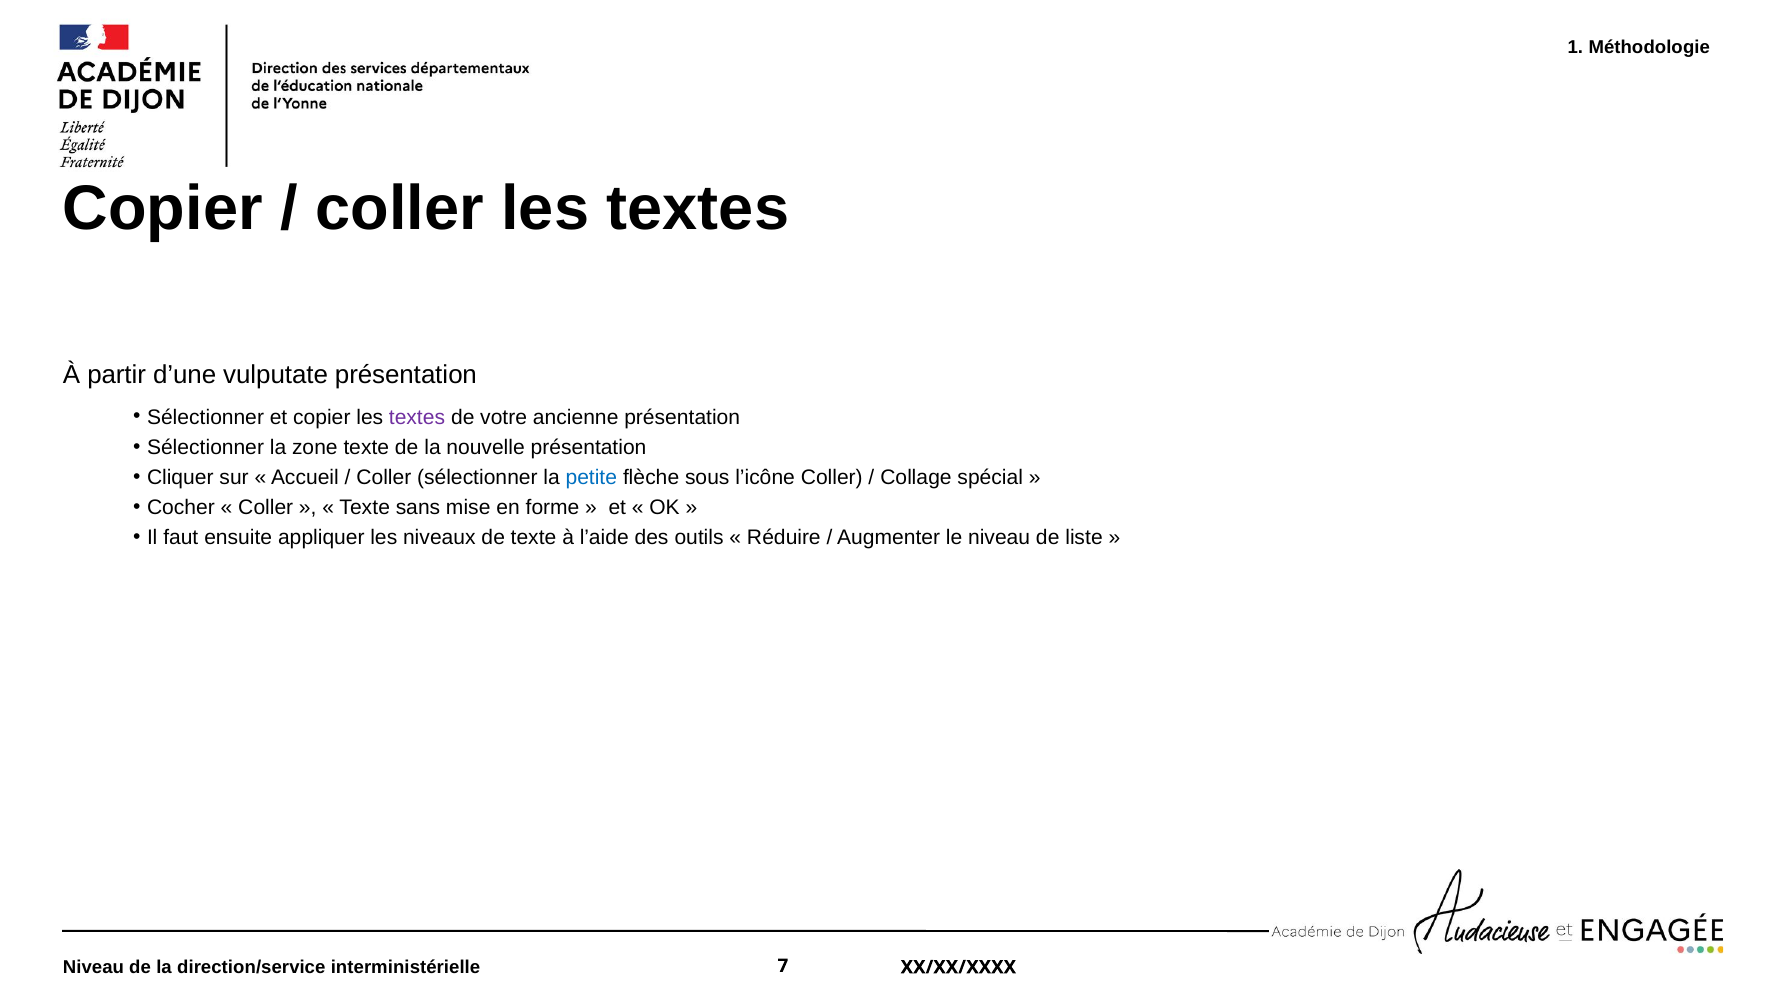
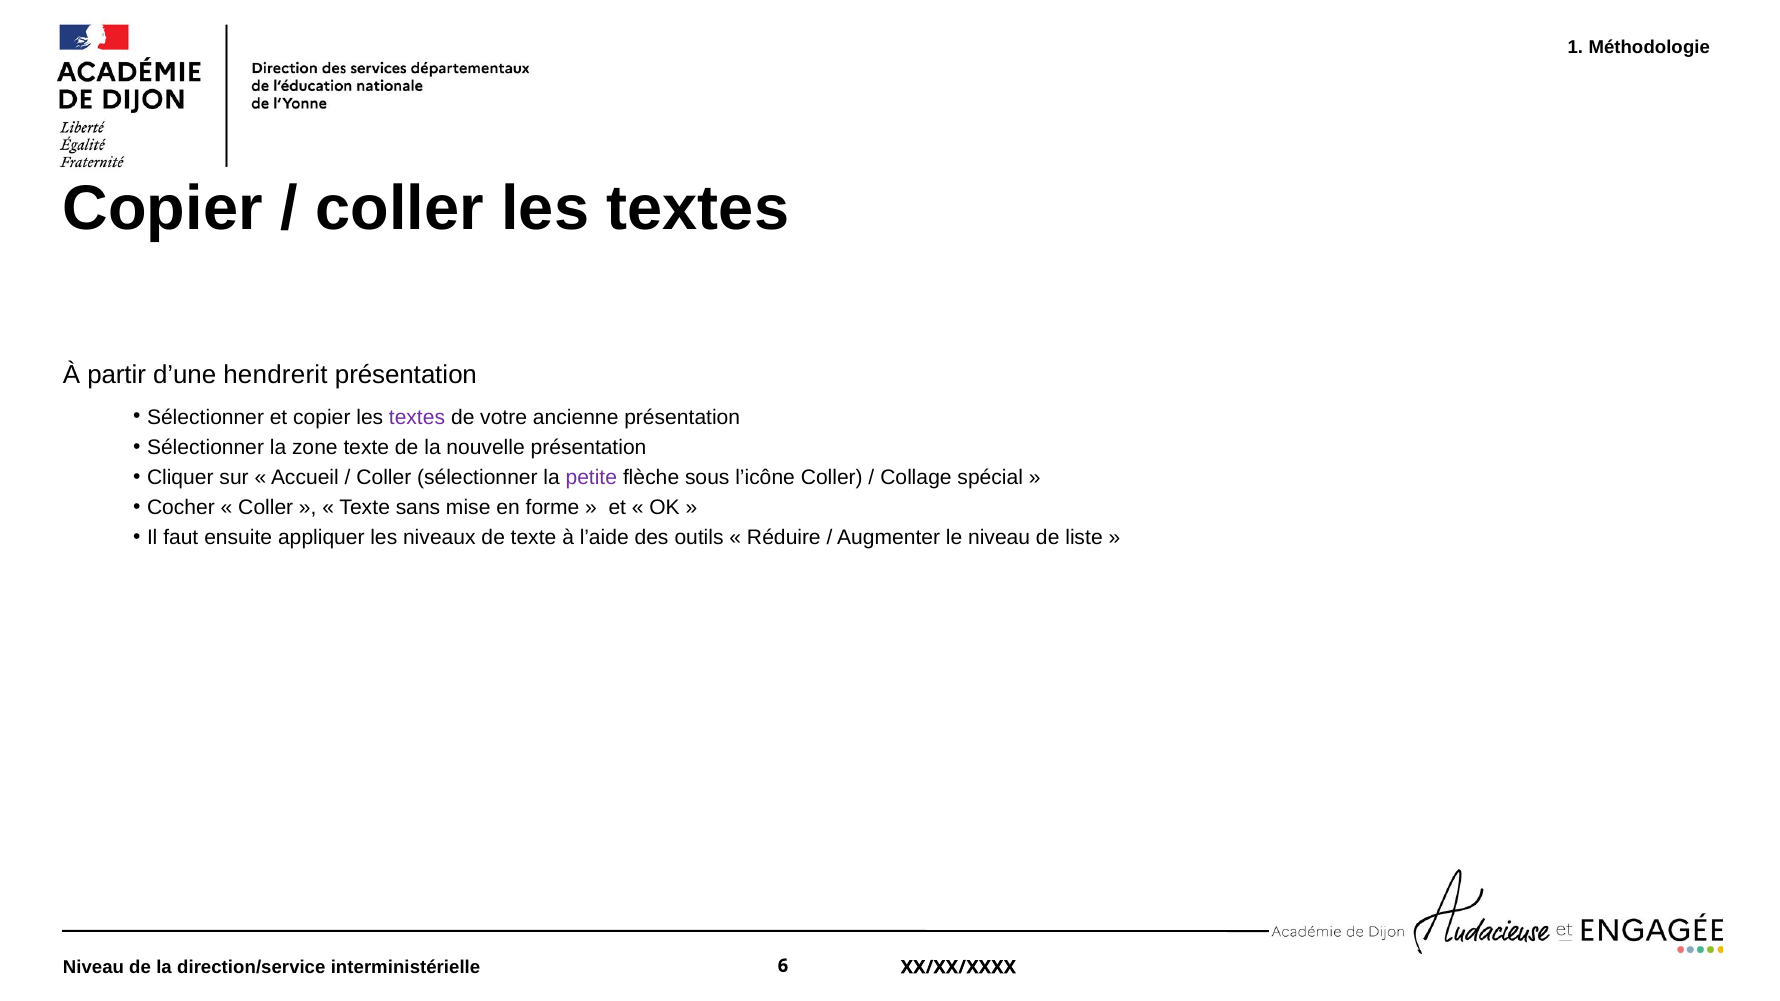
vulputate: vulputate -> hendrerit (275, 375)
petite colour: blue -> purple (591, 478)
7: 7 -> 6 (783, 966)
